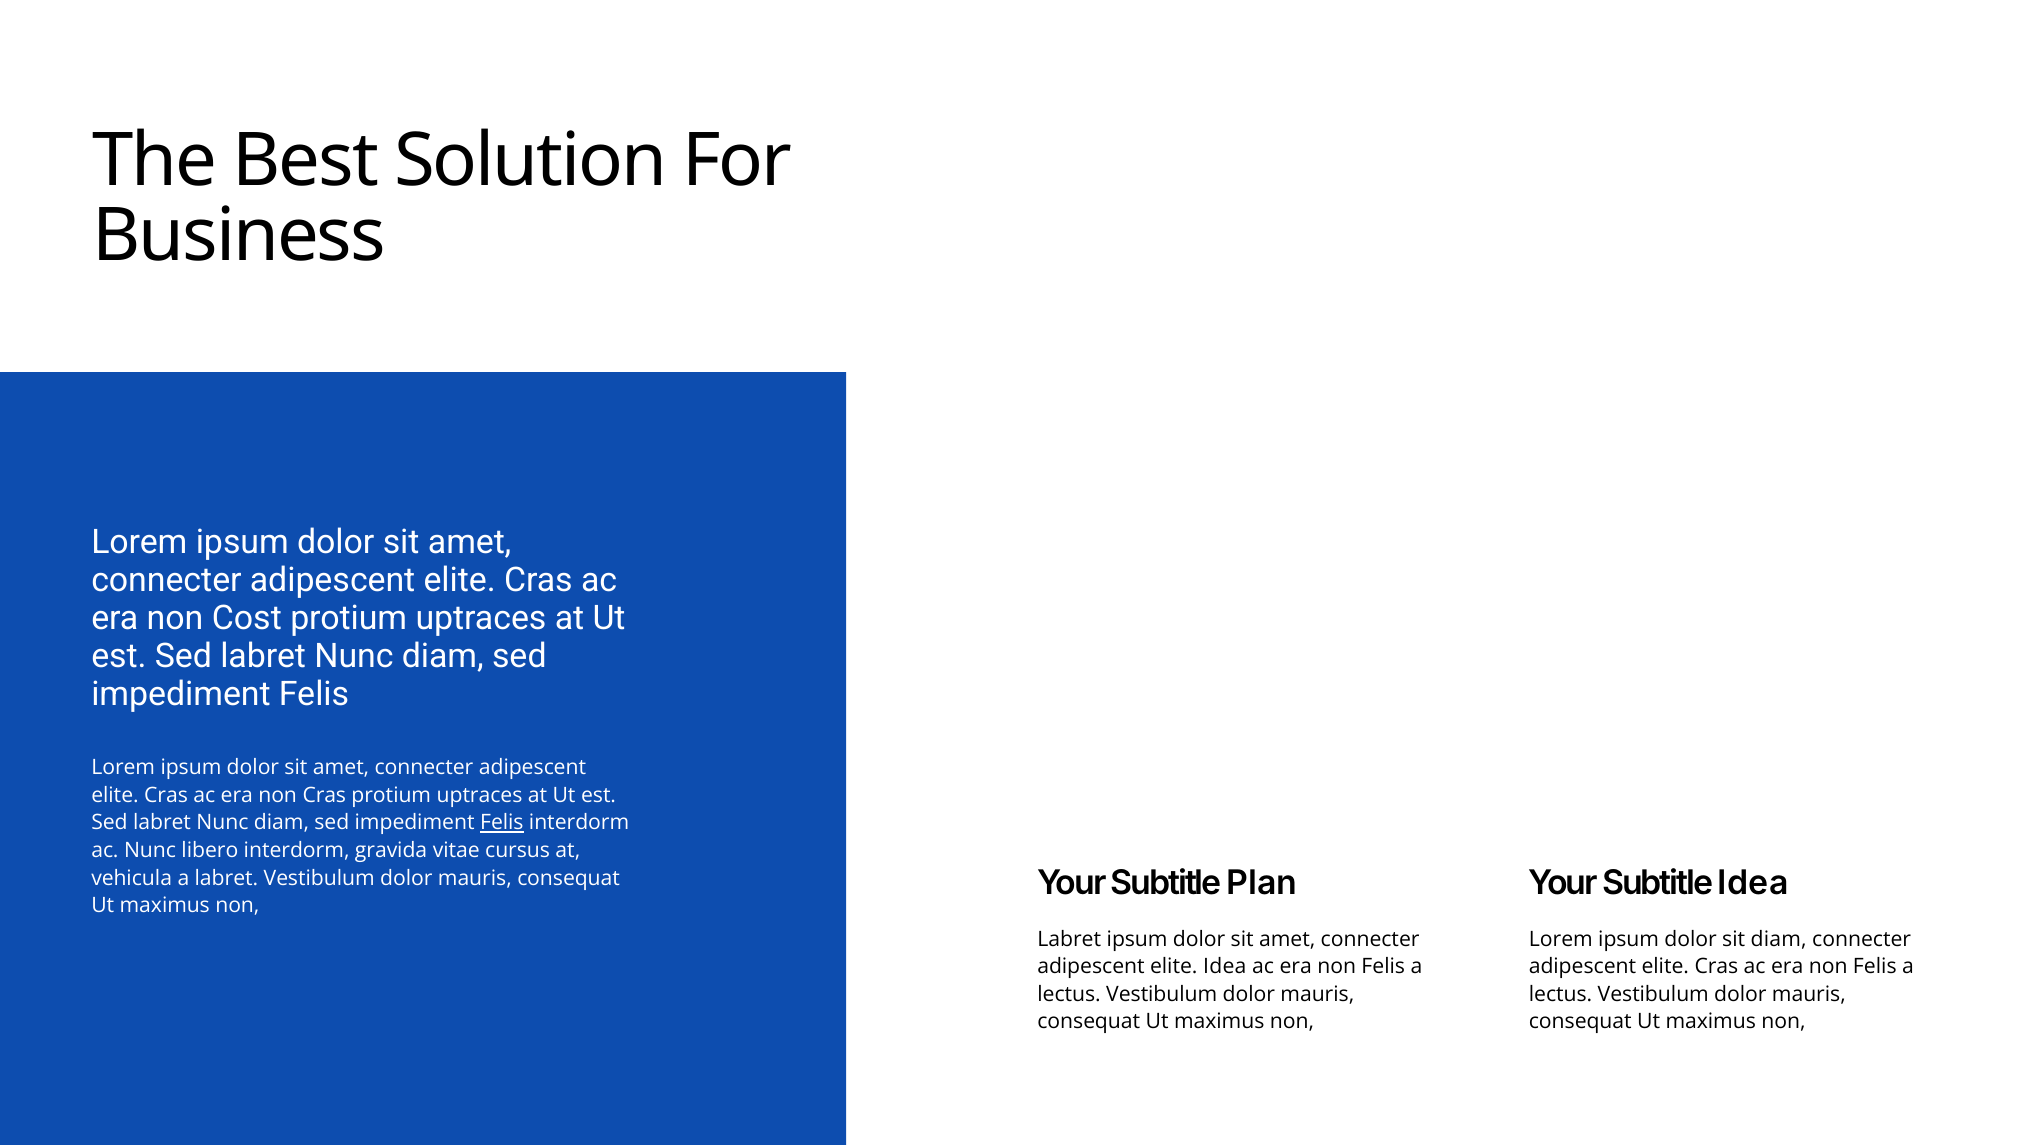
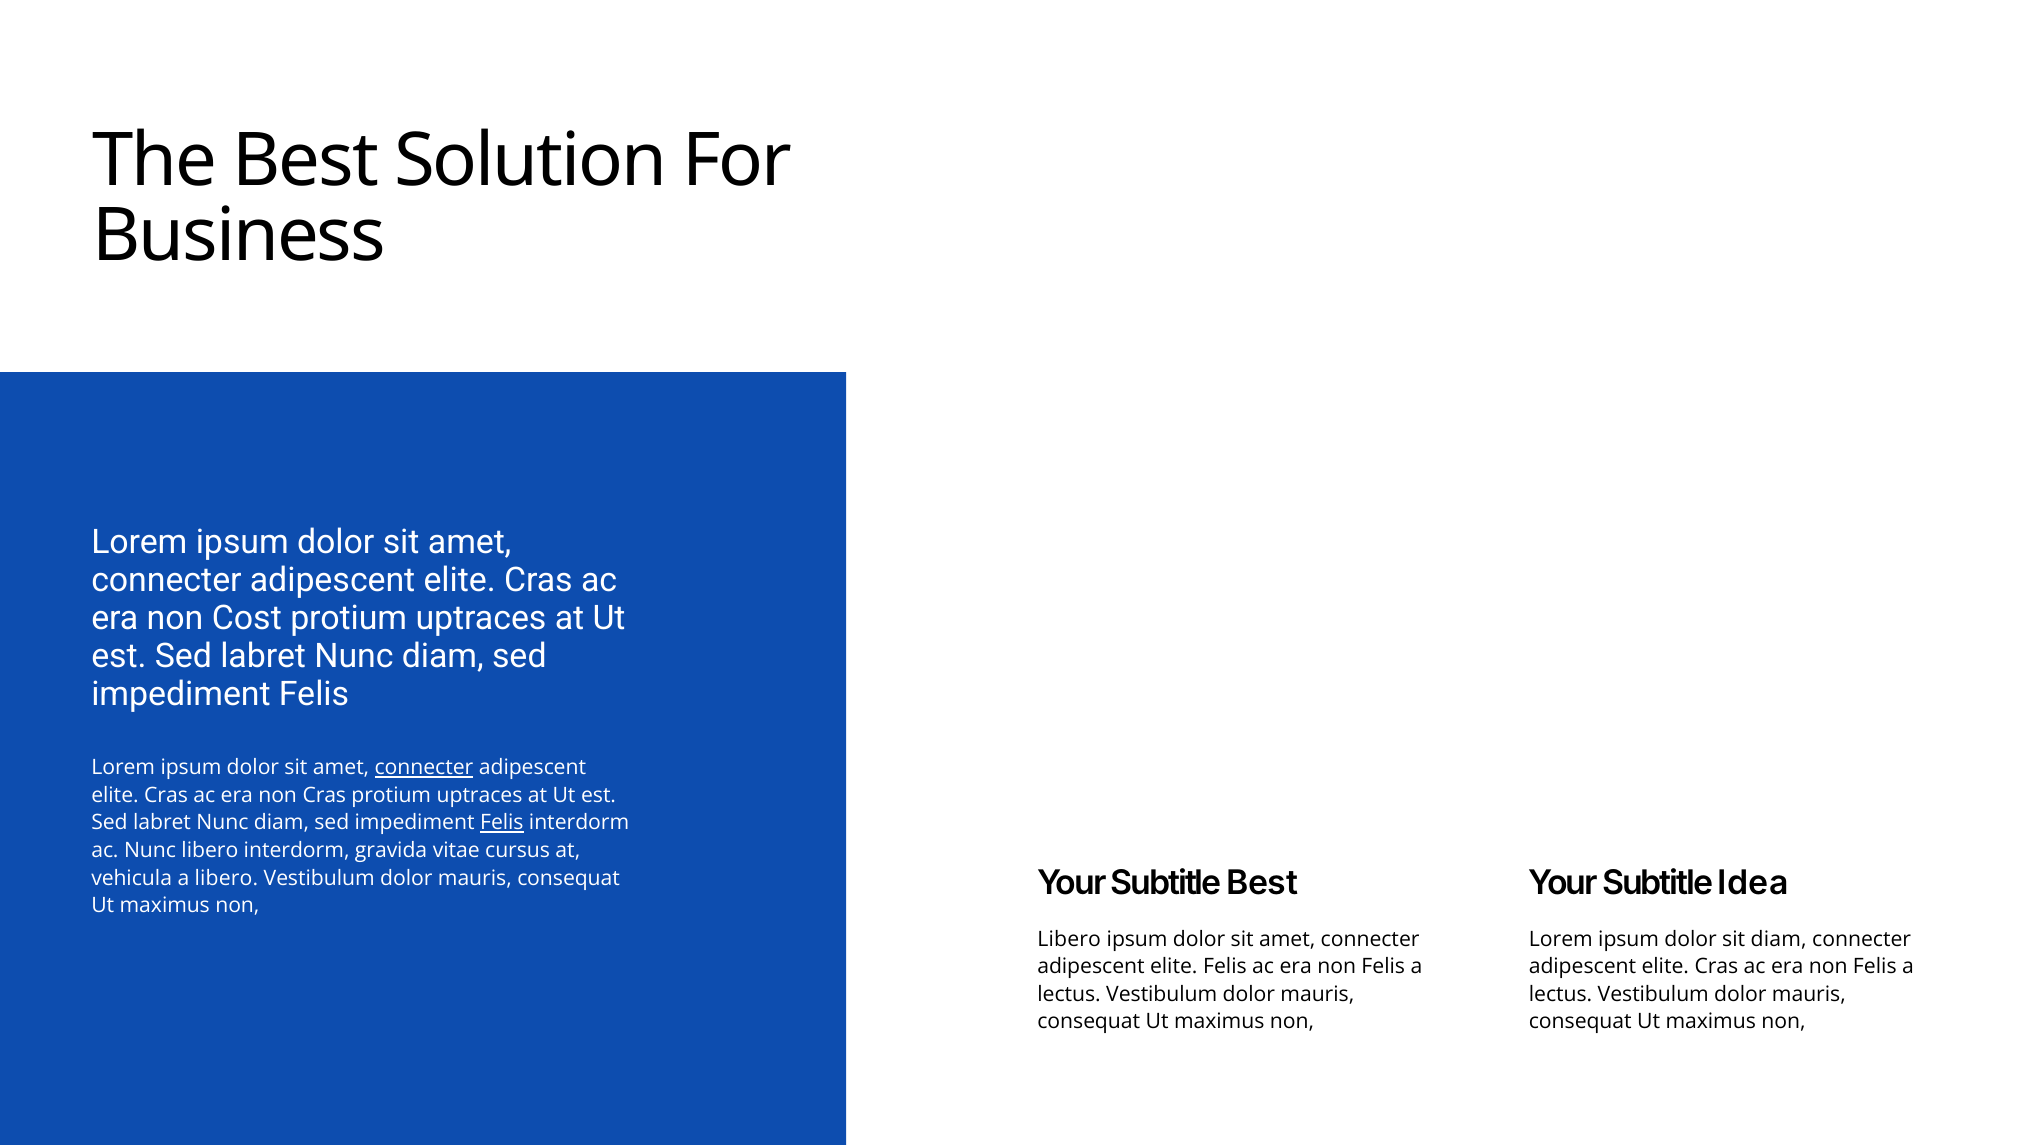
connecter underline: none -> present (424, 768)
Subtitle Plan: Plan -> Best (1262, 883)
a labret: labret -> libero (226, 878)
Labret: Labret -> Libero (1069, 939)
elite Idea: Idea -> Felis (1225, 967)
